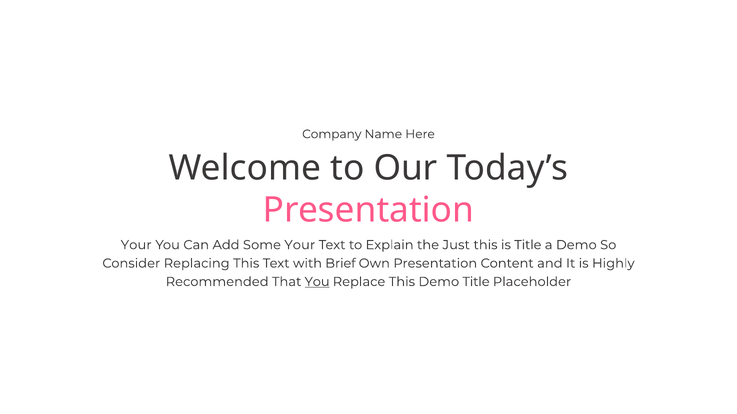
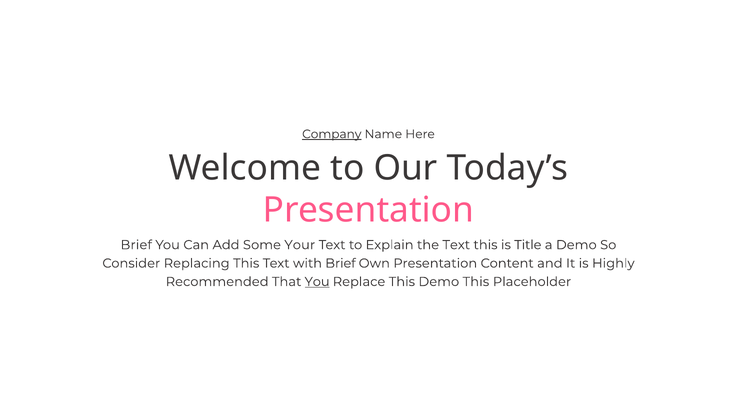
Company underline: none -> present (332, 134)
Your: Your -> Brief (136, 245)
the Just: Just -> Text (456, 245)
Demo Title: Title -> This (476, 282)
